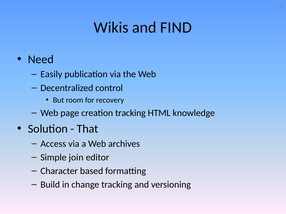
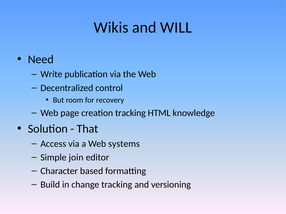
FIND: FIND -> WILL (176, 28)
Easily: Easily -> Write (51, 74)
archives: archives -> systems (124, 144)
